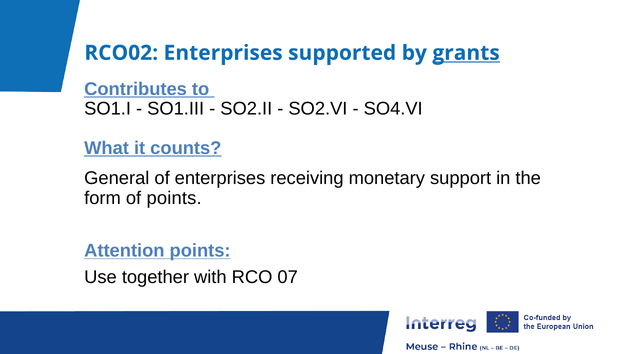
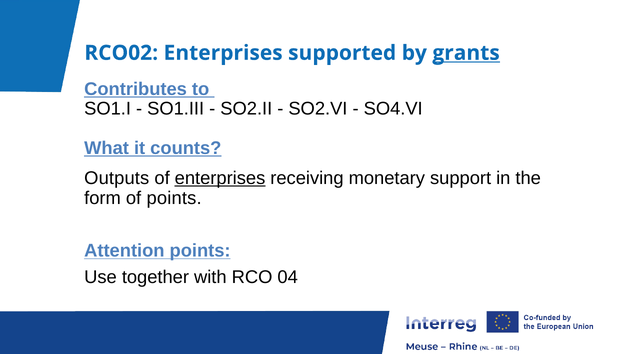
General: General -> Outputs (117, 178)
enterprises underline: none -> present (220, 178)
07: 07 -> 04 (288, 277)
